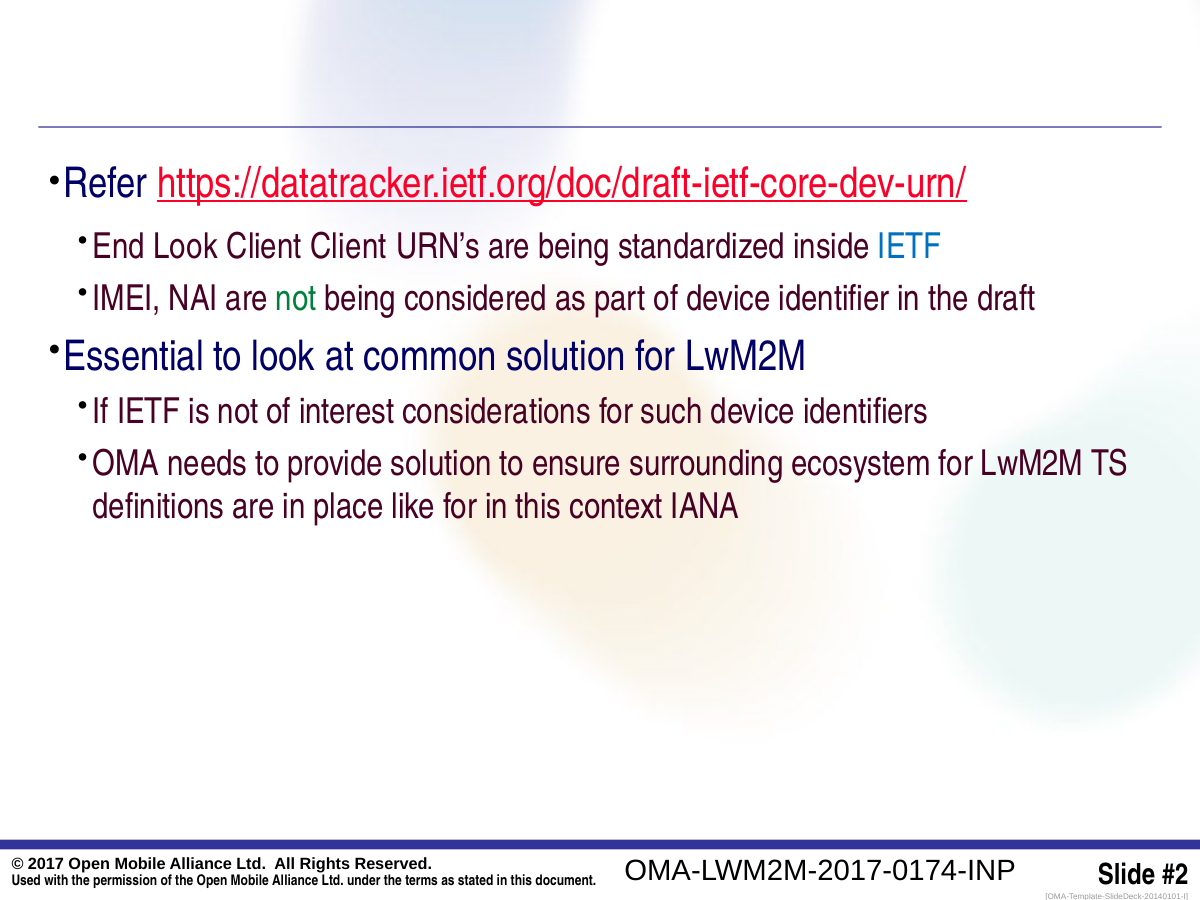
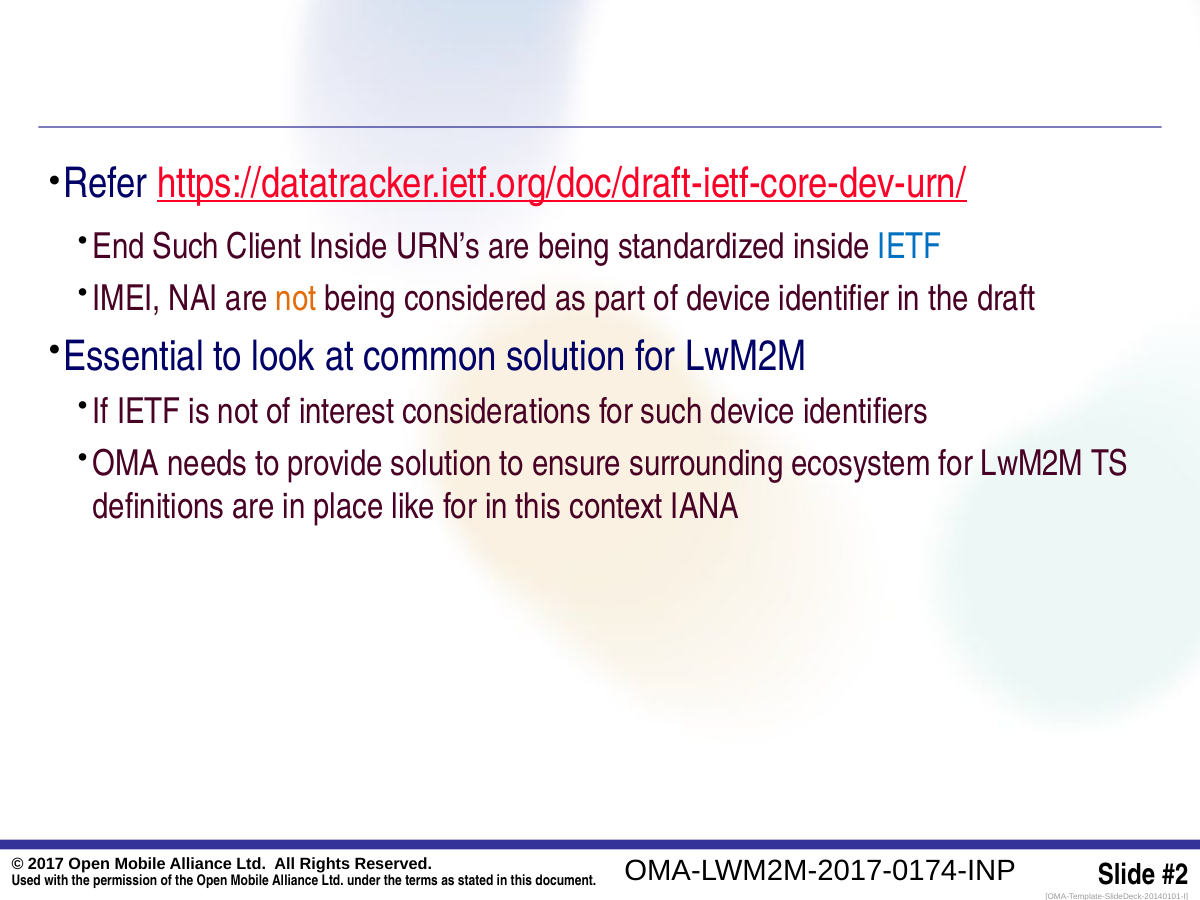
End Look: Look -> Such (186, 247)
Client Client: Client -> Inside (349, 247)
not colour: green -> orange (296, 298)
